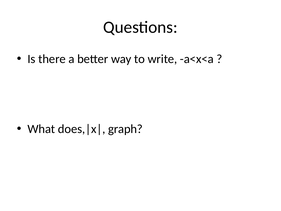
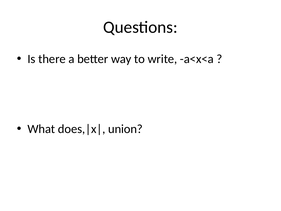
graph: graph -> union (125, 129)
